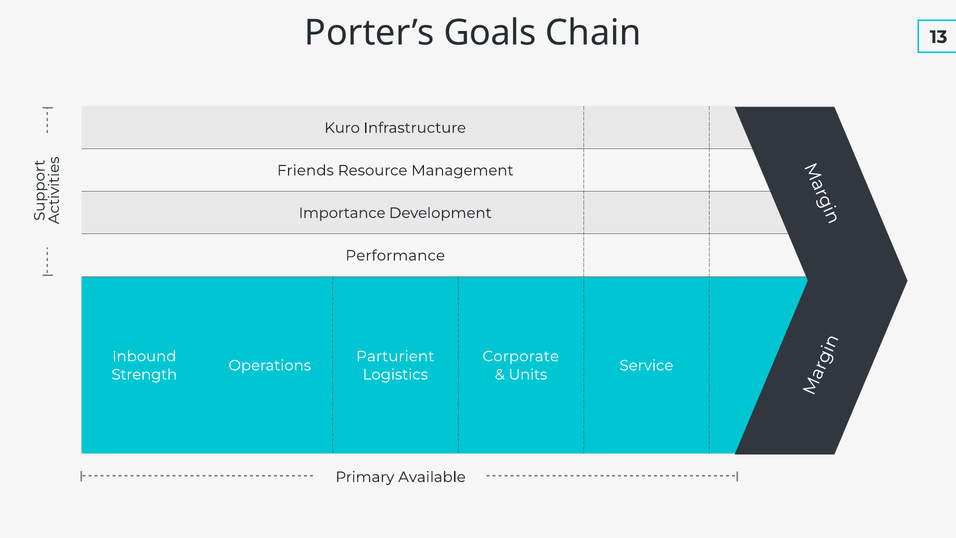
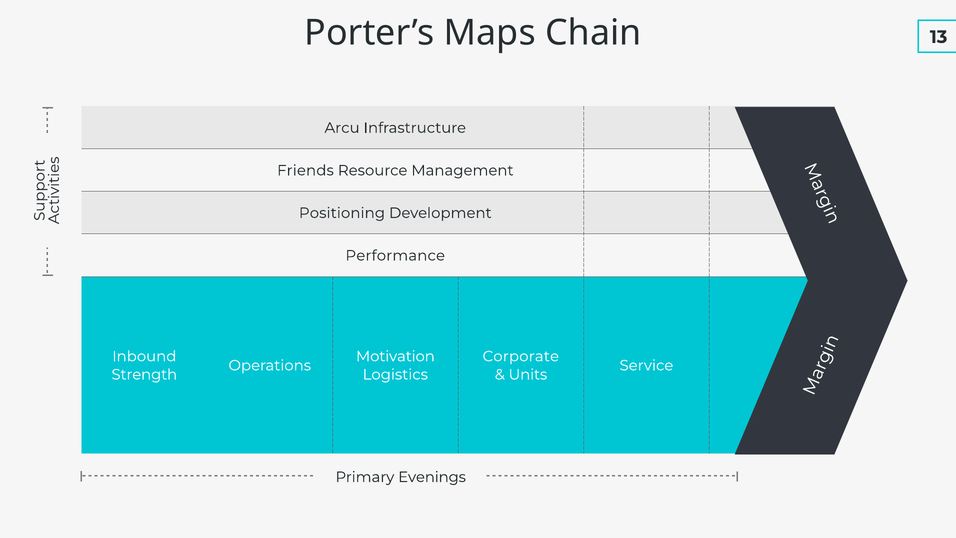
Goals: Goals -> Maps (490, 33)
Kuro: Kuro -> Arcu (342, 128)
Importance: Importance -> Positioning (342, 213)
Parturient: Parturient -> Motivation (395, 356)
Available: Available -> Evenings (432, 477)
